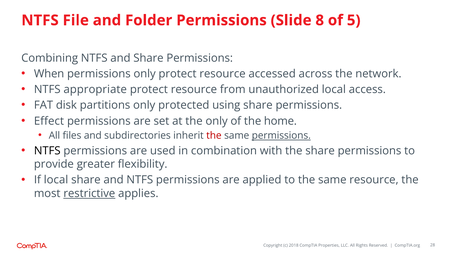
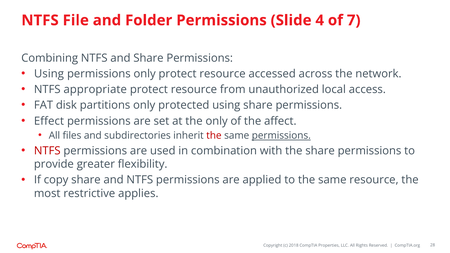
8: 8 -> 4 (320, 20)
5: 5 -> 7 (354, 20)
When: When -> Using (49, 74)
home: home -> affect (280, 121)
NTFS colour: black -> red (47, 151)
If local: local -> copy (56, 180)
restrictive underline: present -> none (89, 194)
